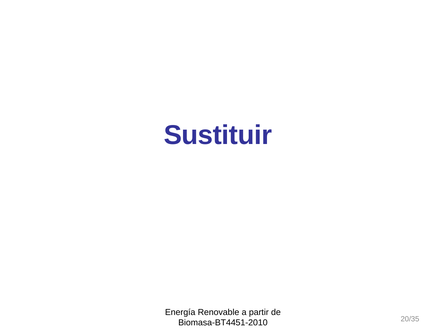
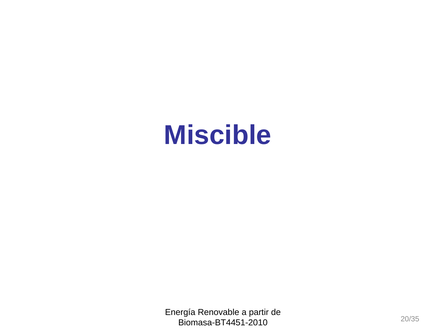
Sustituir: Sustituir -> Miscible (218, 135)
